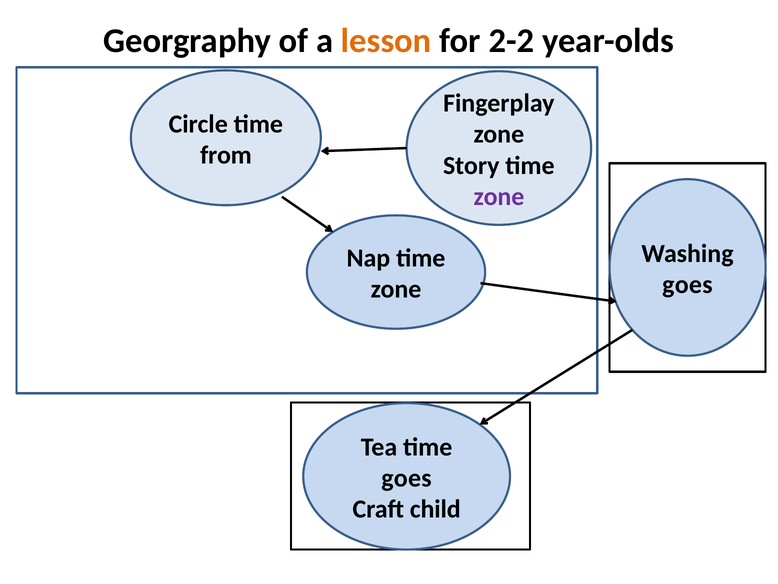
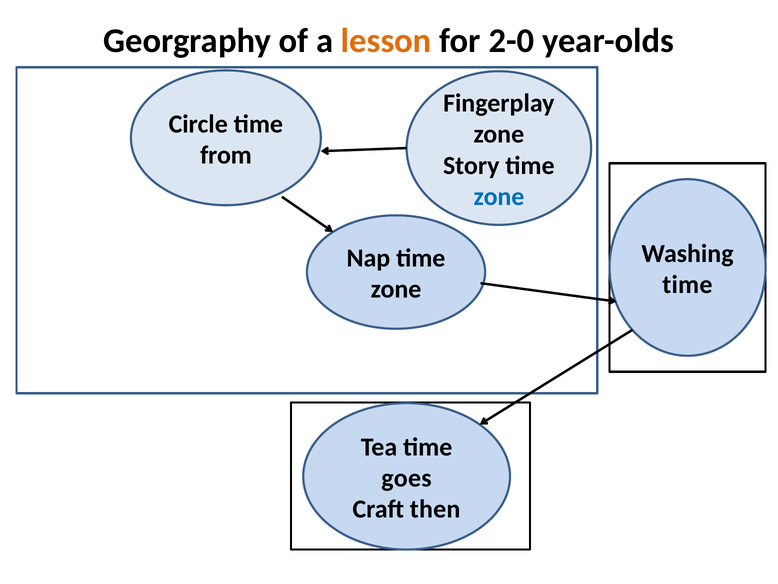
2-2: 2-2 -> 2-0 (511, 41)
zone colour: purple -> blue (499, 196)
goes: goes -> time (687, 285)
child: child -> then (435, 509)
